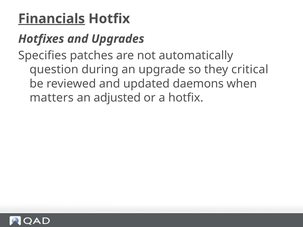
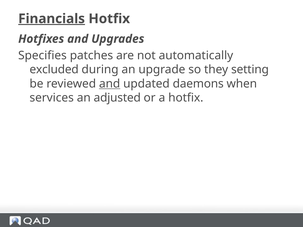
question: question -> excluded (54, 70)
critical: critical -> setting (250, 70)
and underline: none -> present (110, 84)
matters: matters -> services (52, 98)
